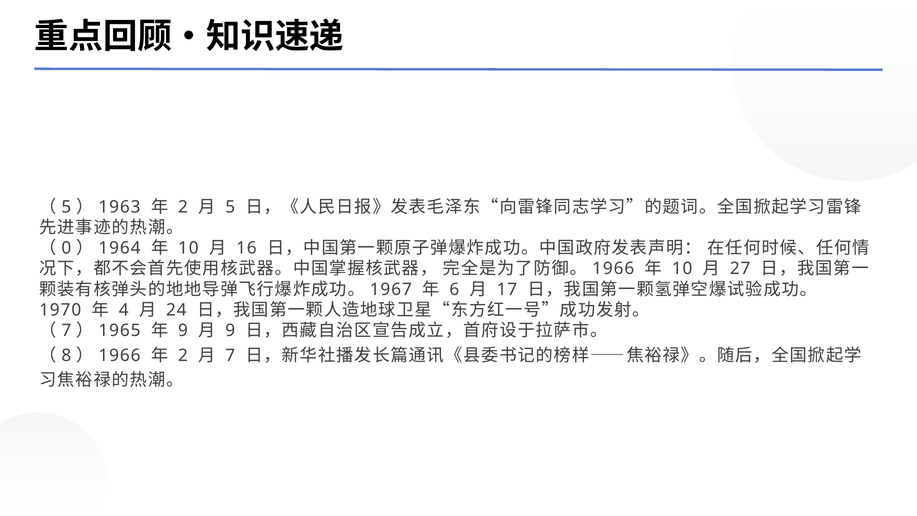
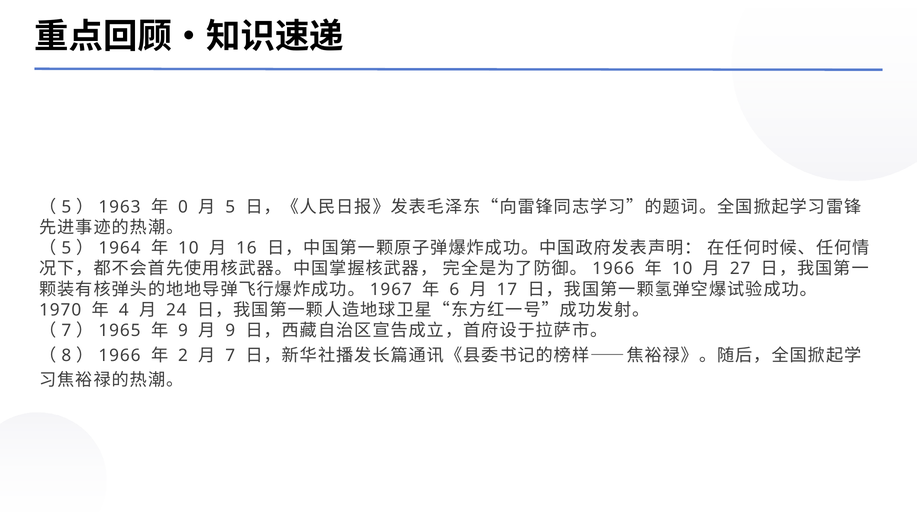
2: 2 -> 0 (183, 207)
0: 0 -> 5 (66, 248)
